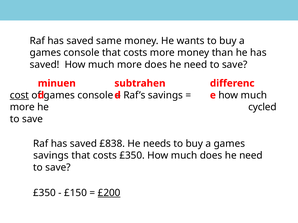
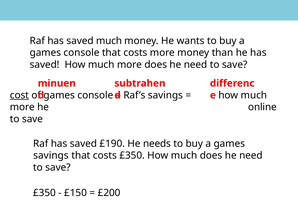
saved same: same -> much (109, 41)
cycled: cycled -> online (262, 107)
£838: £838 -> £190 (112, 144)
£200 underline: present -> none (109, 193)
